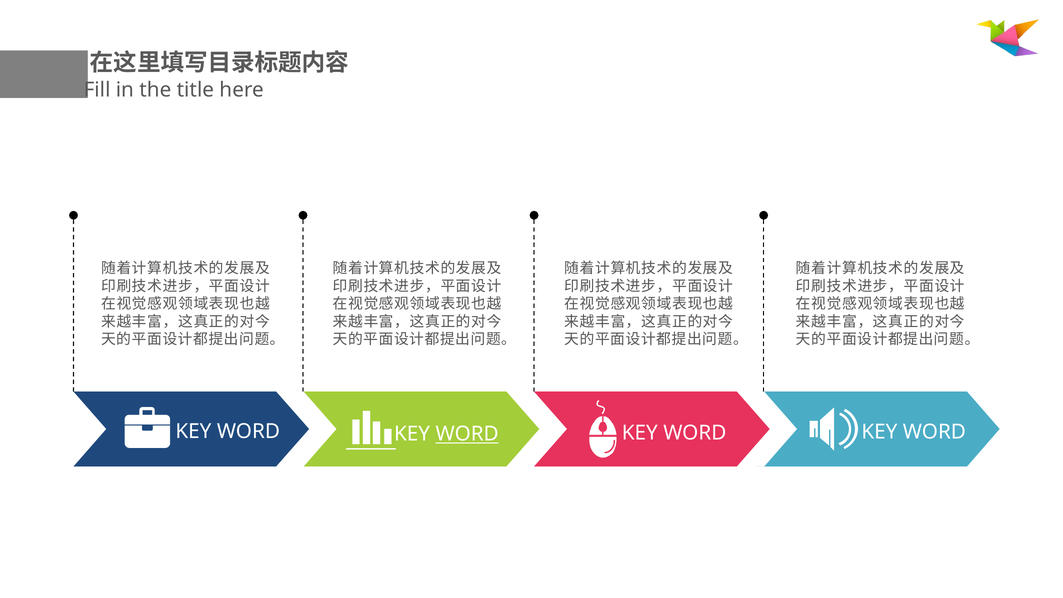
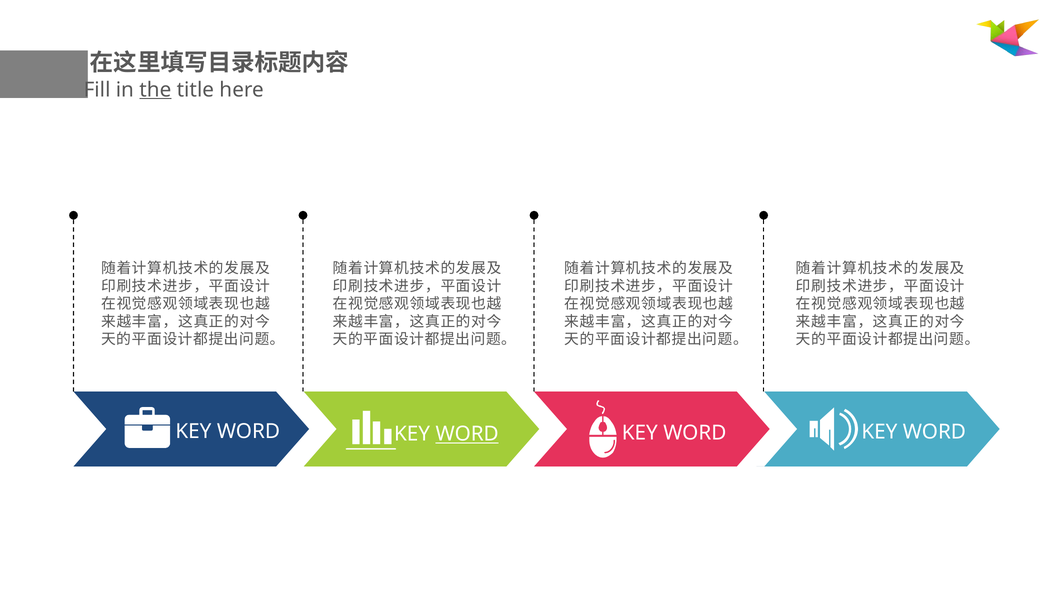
the underline: none -> present (155, 90)
